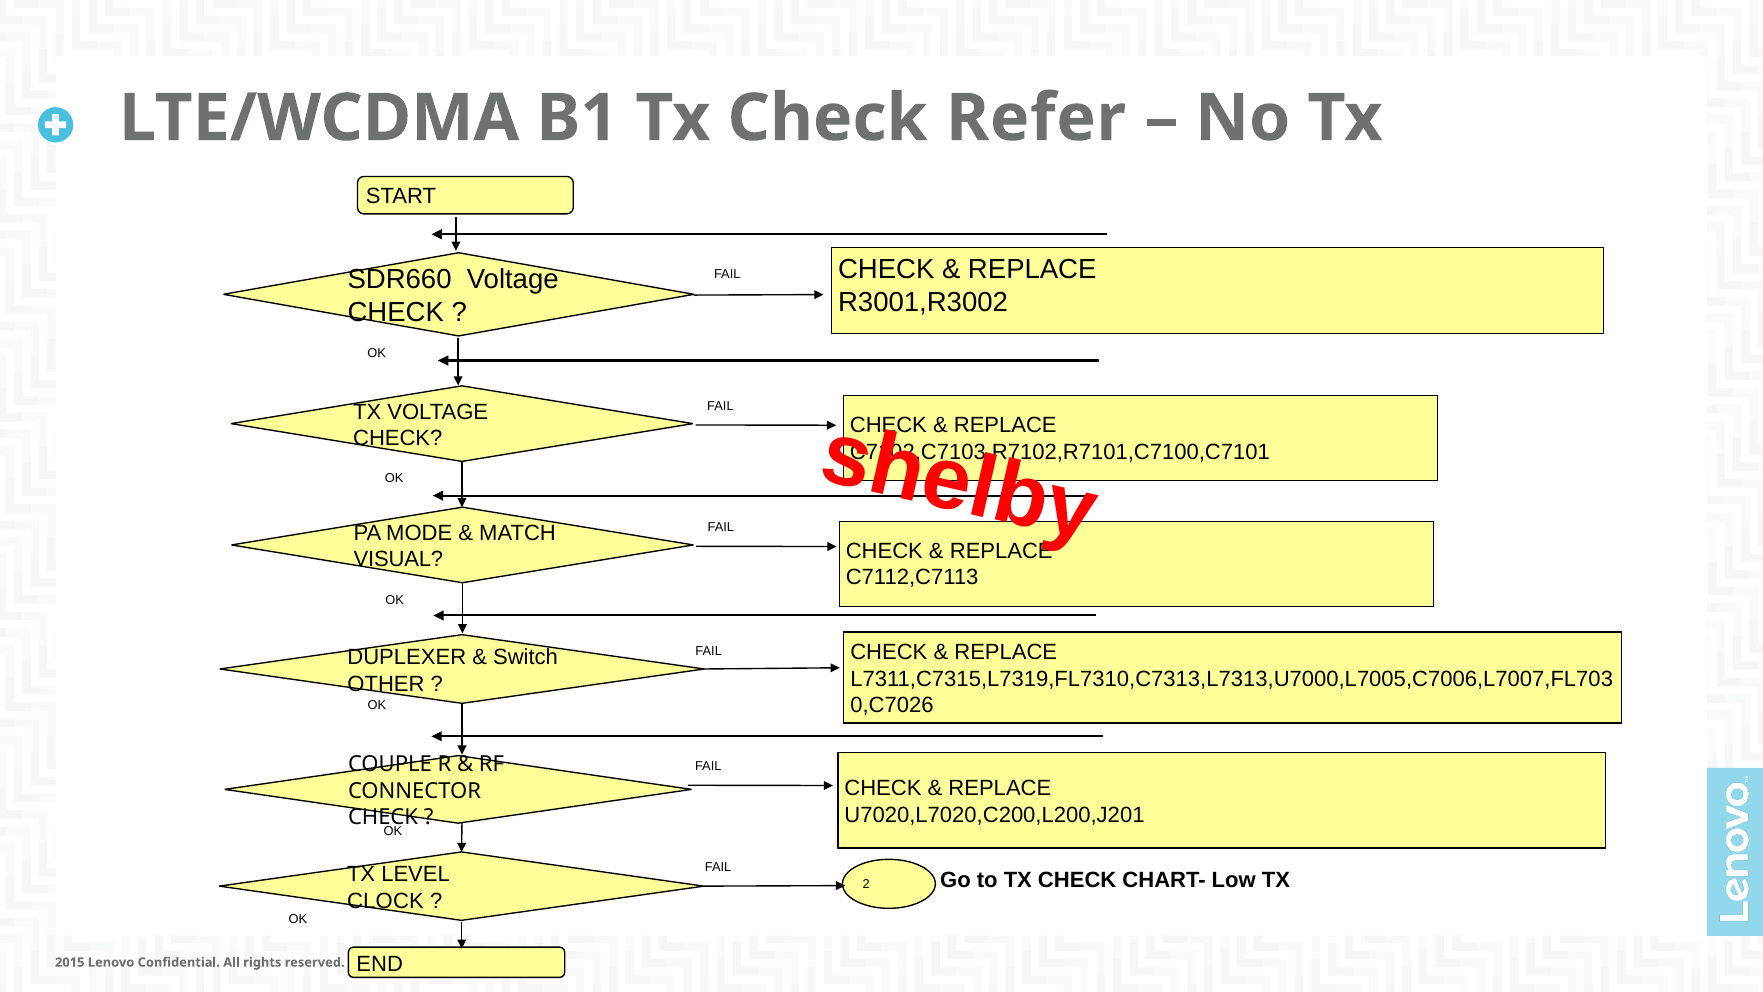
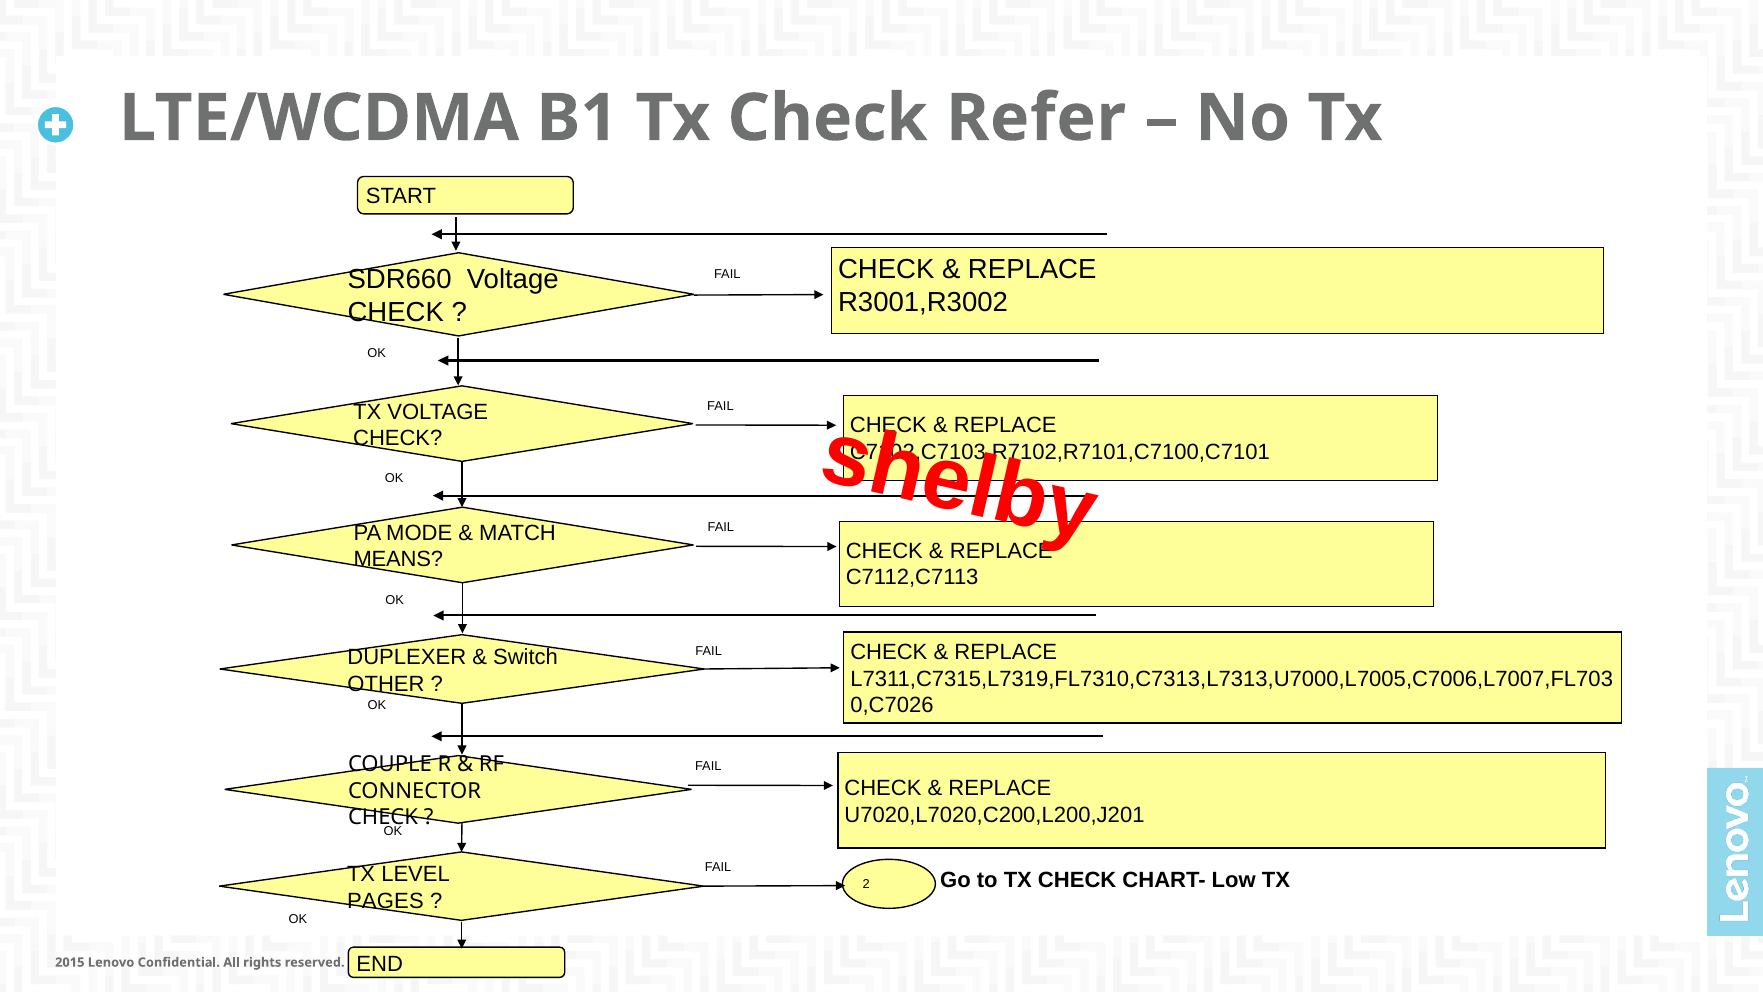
VISUAL: VISUAL -> MEANS (398, 559)
CLOCK: CLOCK -> PAGES (385, 901)
